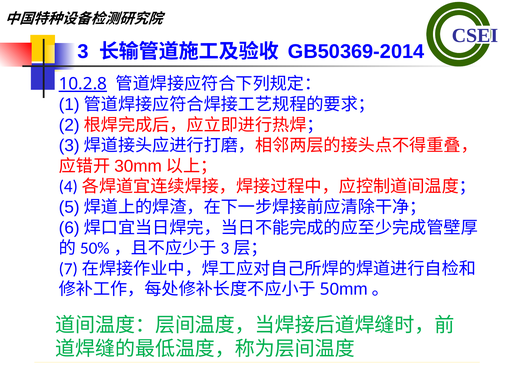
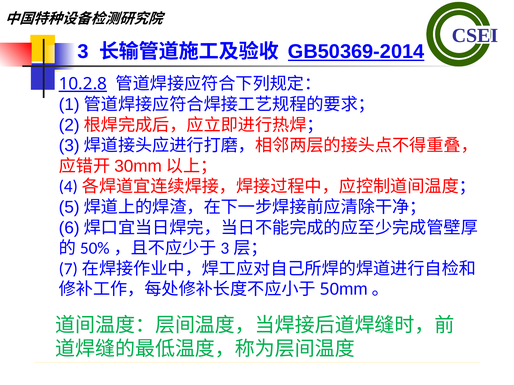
GB50369-2014 underline: none -> present (356, 52)
